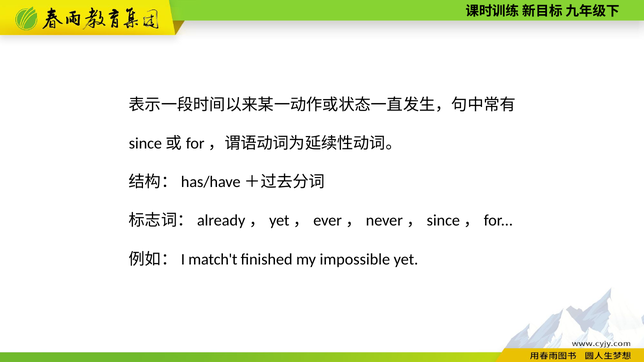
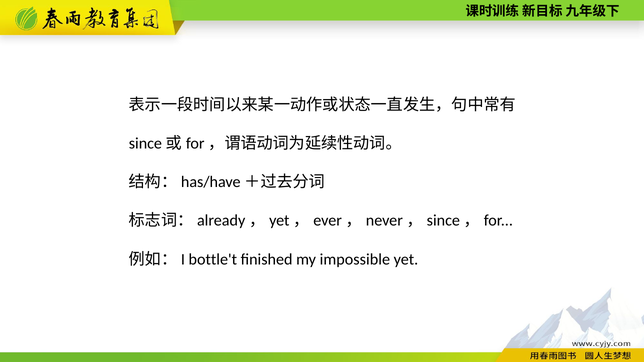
match't: match't -> bottle't (213, 259)
